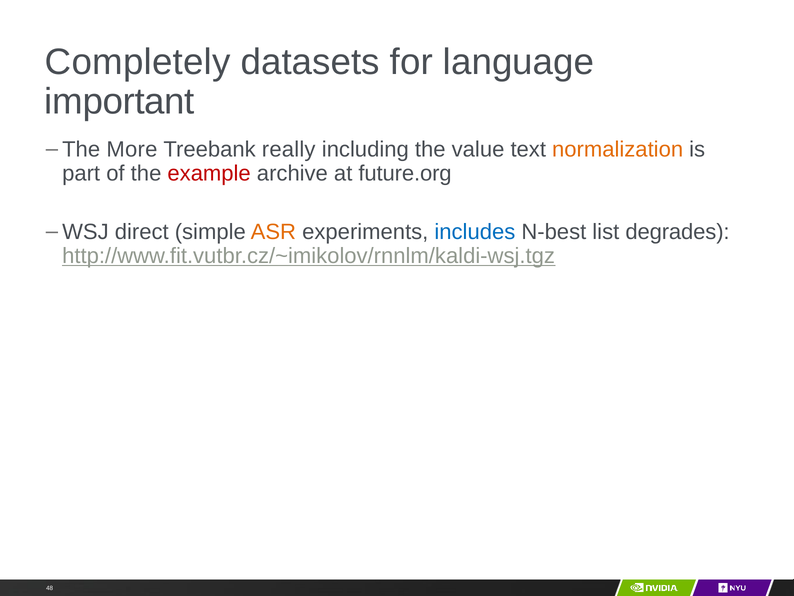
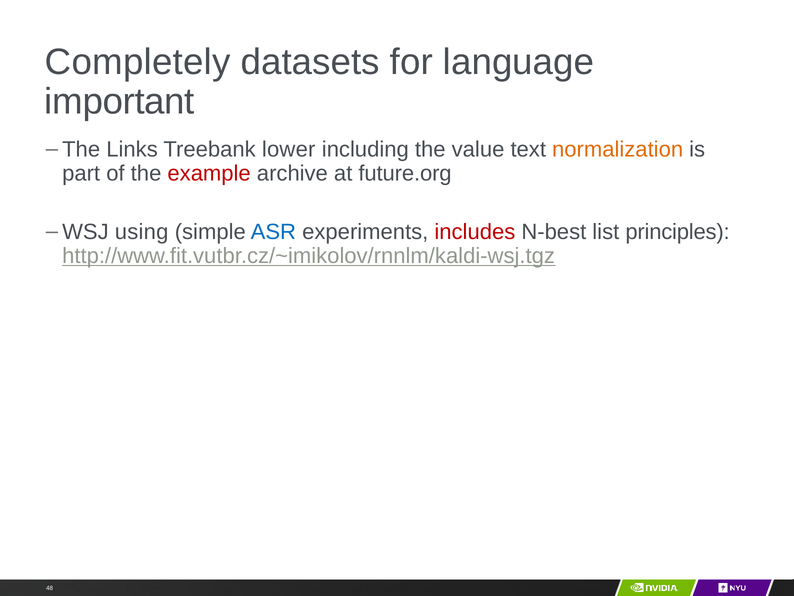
More: More -> Links (132, 149)
really: really -> lower (289, 149)
direct: direct -> using (142, 232)
ASR colour: orange -> blue (273, 232)
includes colour: blue -> red (475, 232)
degrades: degrades -> principles (678, 232)
